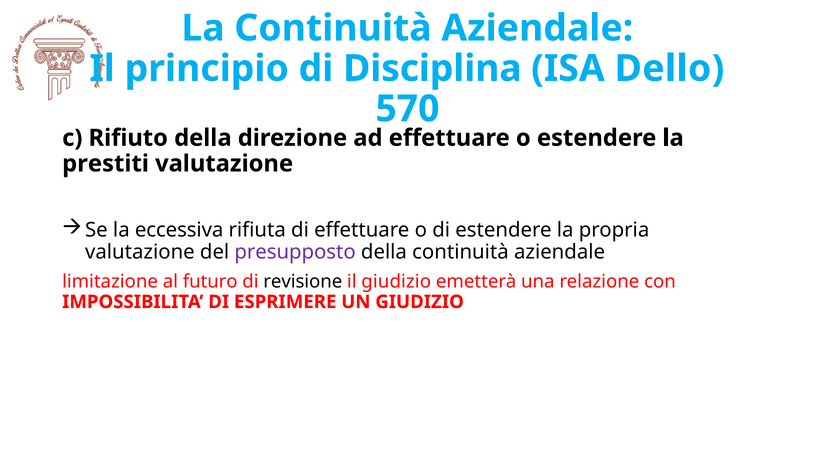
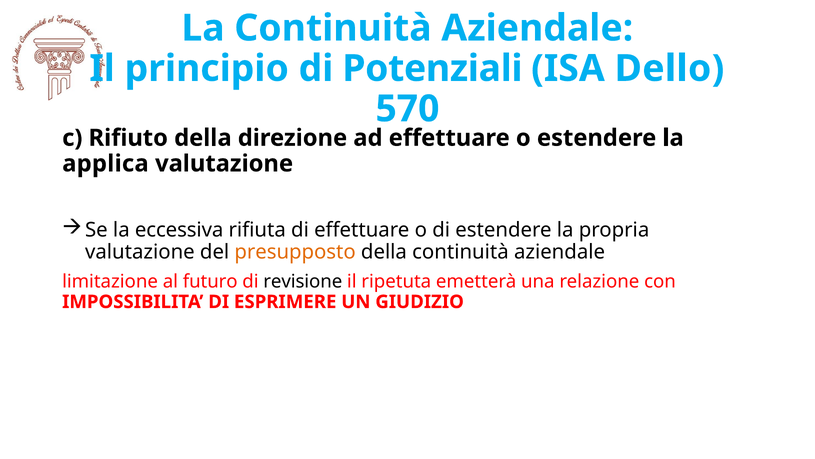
Disciplina: Disciplina -> Potenziali (432, 68)
prestiti: prestiti -> applica (105, 163)
presupposto colour: purple -> orange (295, 252)
il giudizio: giudizio -> ripetuta (396, 281)
